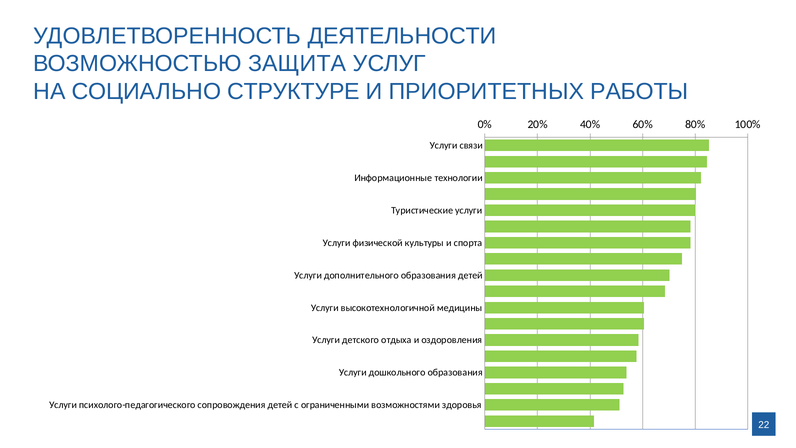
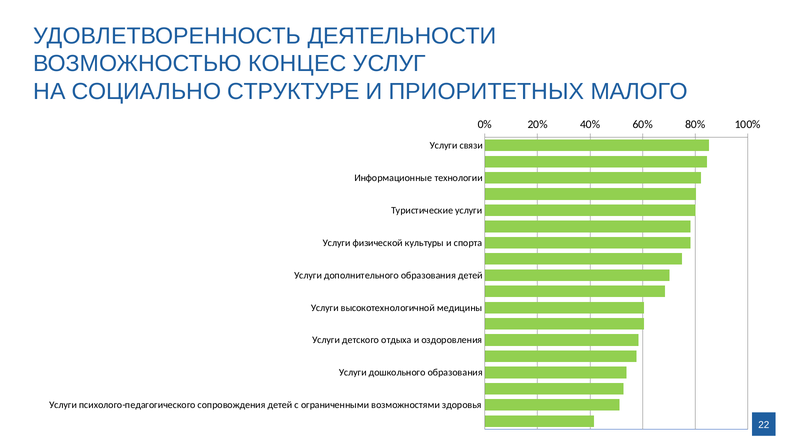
ЗАЩИТА: ЗАЩИТА -> КОНЦЕС (297, 64)
РАБОТЫ: РАБОТЫ -> МАЛОГО (639, 92)
